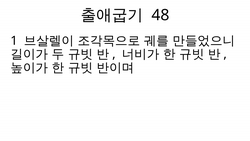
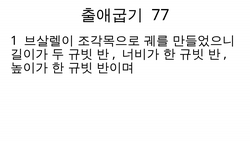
48: 48 -> 77 (160, 15)
